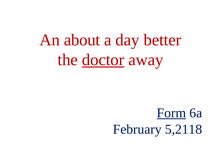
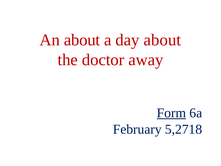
day better: better -> about (162, 40)
doctor underline: present -> none (103, 60)
5,2118: 5,2118 -> 5,2718 (184, 129)
